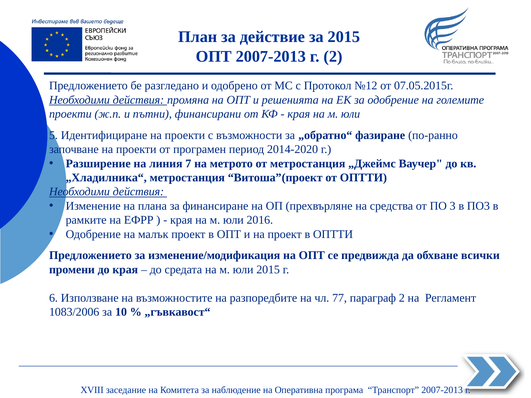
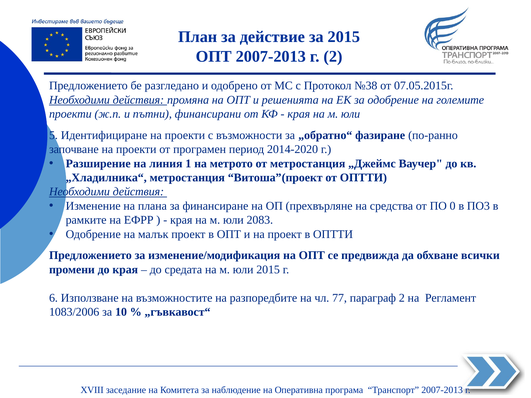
№12: №12 -> №38 (366, 86)
7: 7 -> 1 (188, 164)
3: 3 -> 0 (453, 206)
2016: 2016 -> 2083 (260, 220)
